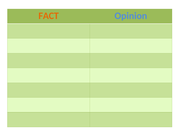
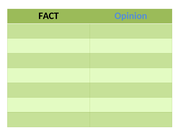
FACT colour: orange -> black (49, 16)
